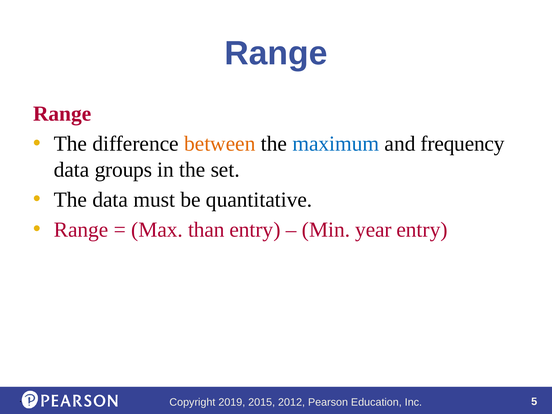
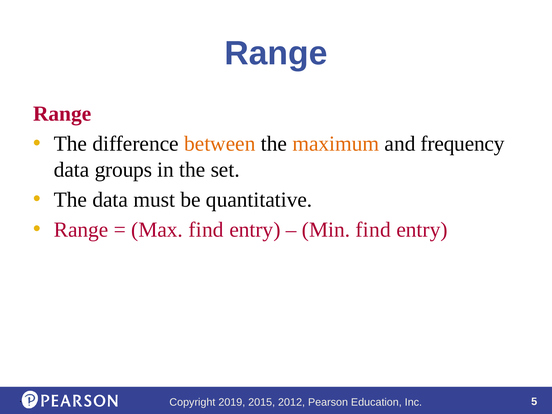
maximum colour: blue -> orange (336, 144)
Max than: than -> find (206, 230)
Min year: year -> find (373, 230)
